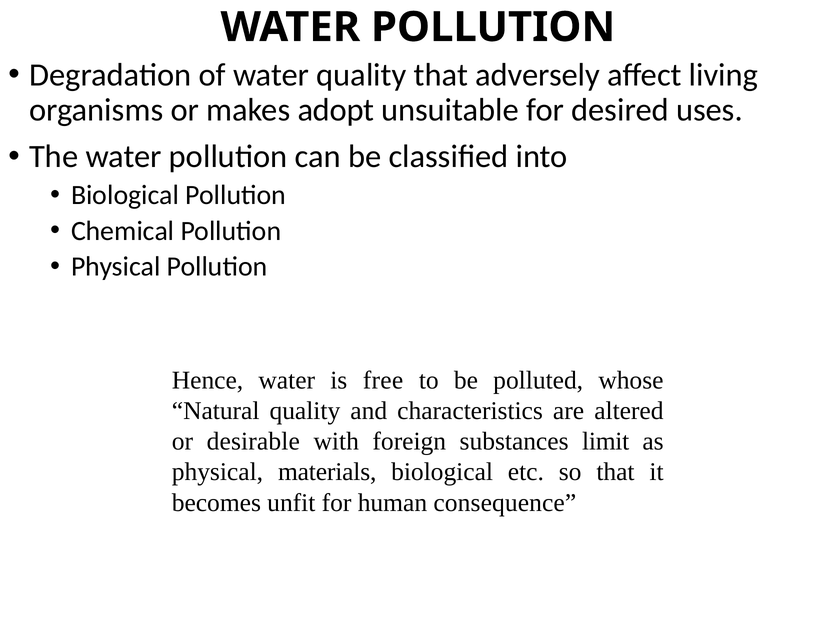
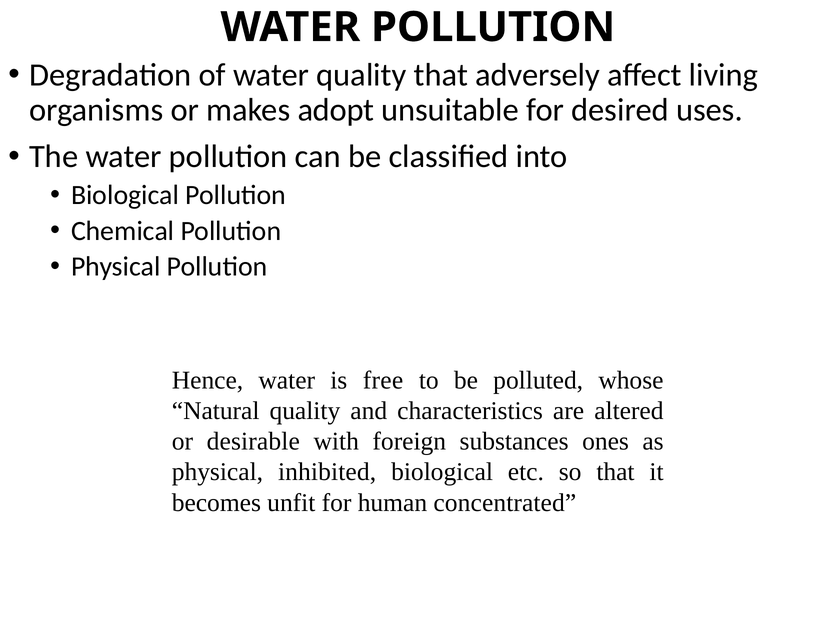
limit: limit -> ones (606, 441)
materials: materials -> inhibited (327, 472)
consequence: consequence -> concentrated (505, 503)
